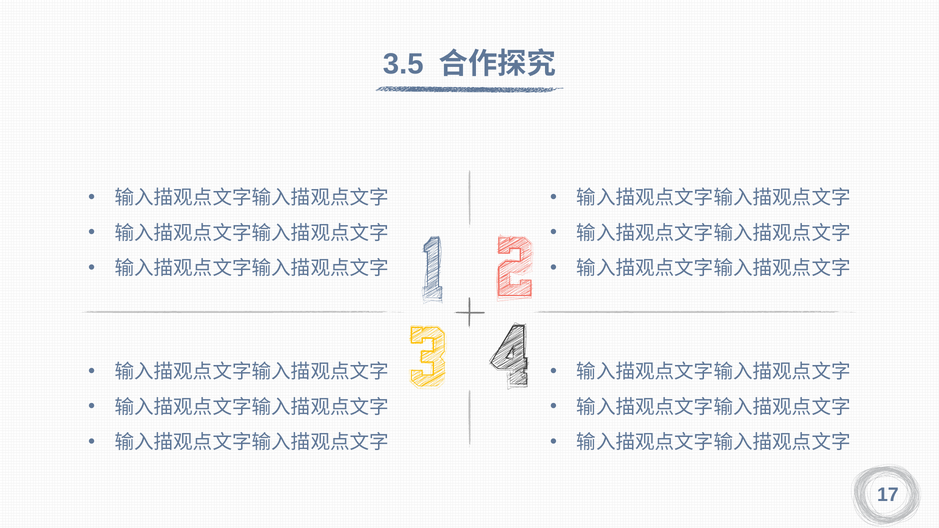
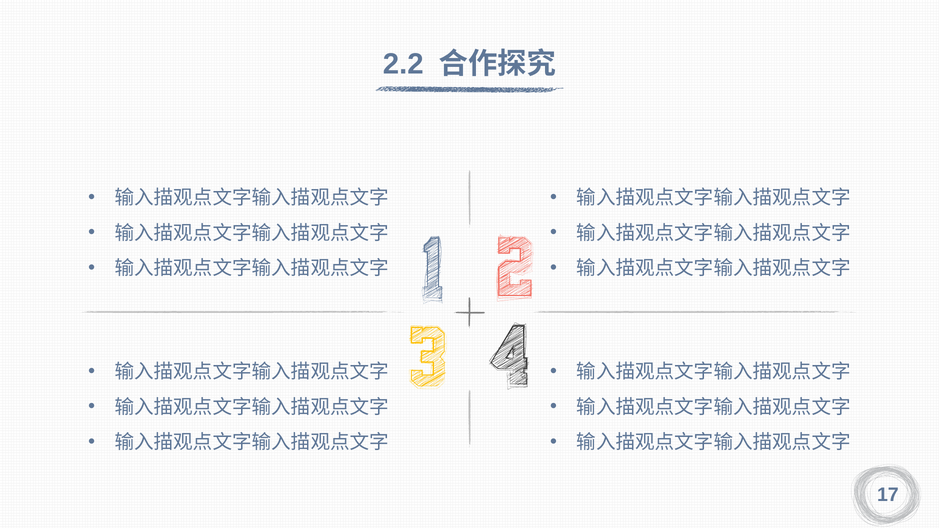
3.5: 3.5 -> 2.2 (403, 64)
